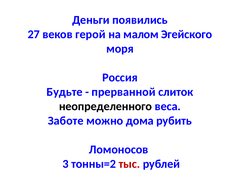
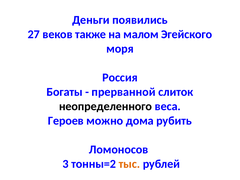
герой: герой -> также (91, 34)
Будьте: Будьте -> Богаты (65, 92)
Заботе: Заботе -> Героев (66, 121)
тыс colour: red -> orange (129, 164)
